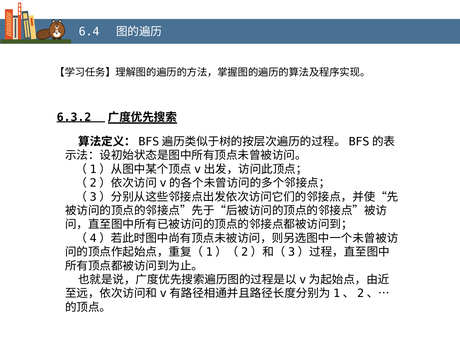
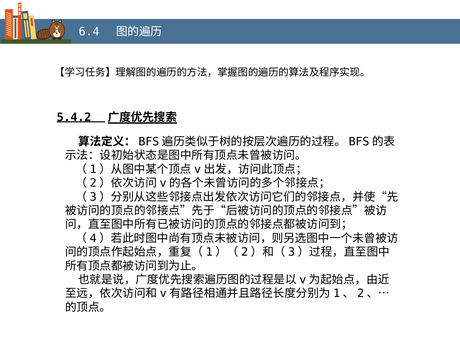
6.3.2: 6.3.2 -> 5.4.2 (74, 117)
